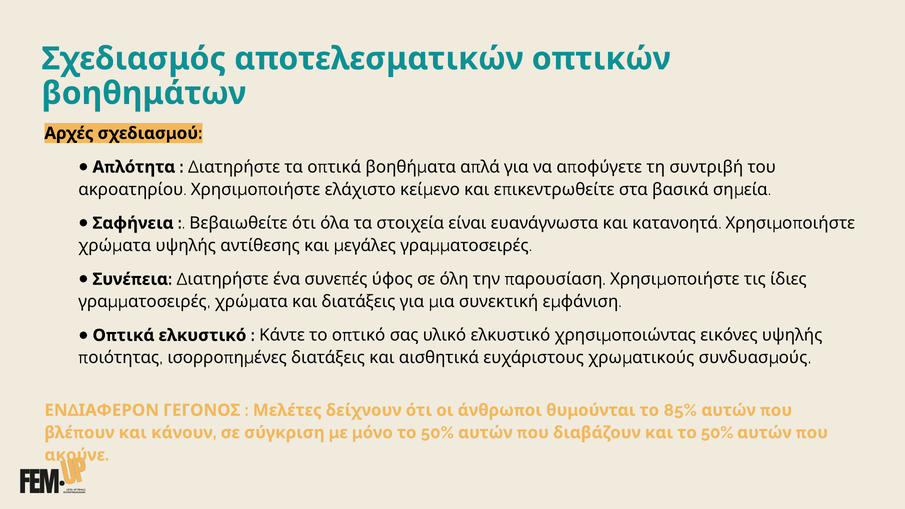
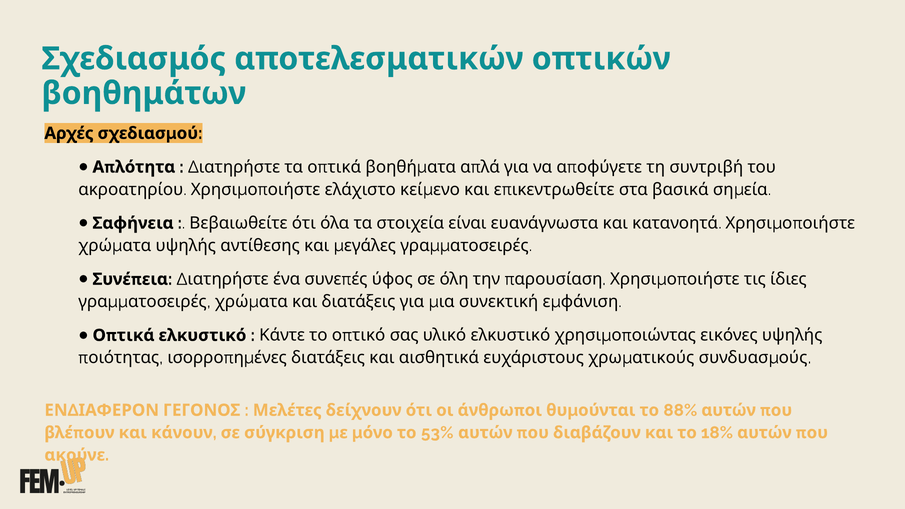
85%: 85% -> 88% (680, 410)
50%: 50% -> 53% (437, 433)
50%: 50% -> 18% (717, 433)
